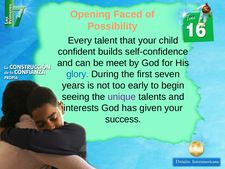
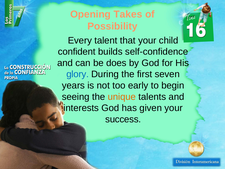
Faced: Faced -> Takes (128, 14)
meet: meet -> does (116, 63)
unique colour: purple -> orange (122, 97)
